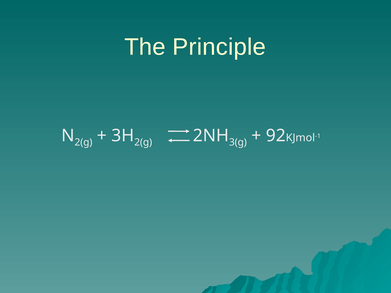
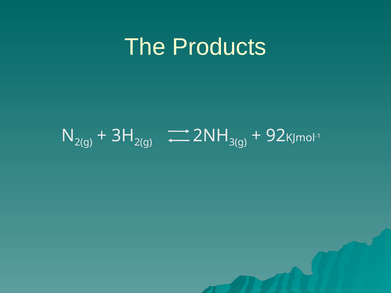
Principle: Principle -> Products (219, 47)
